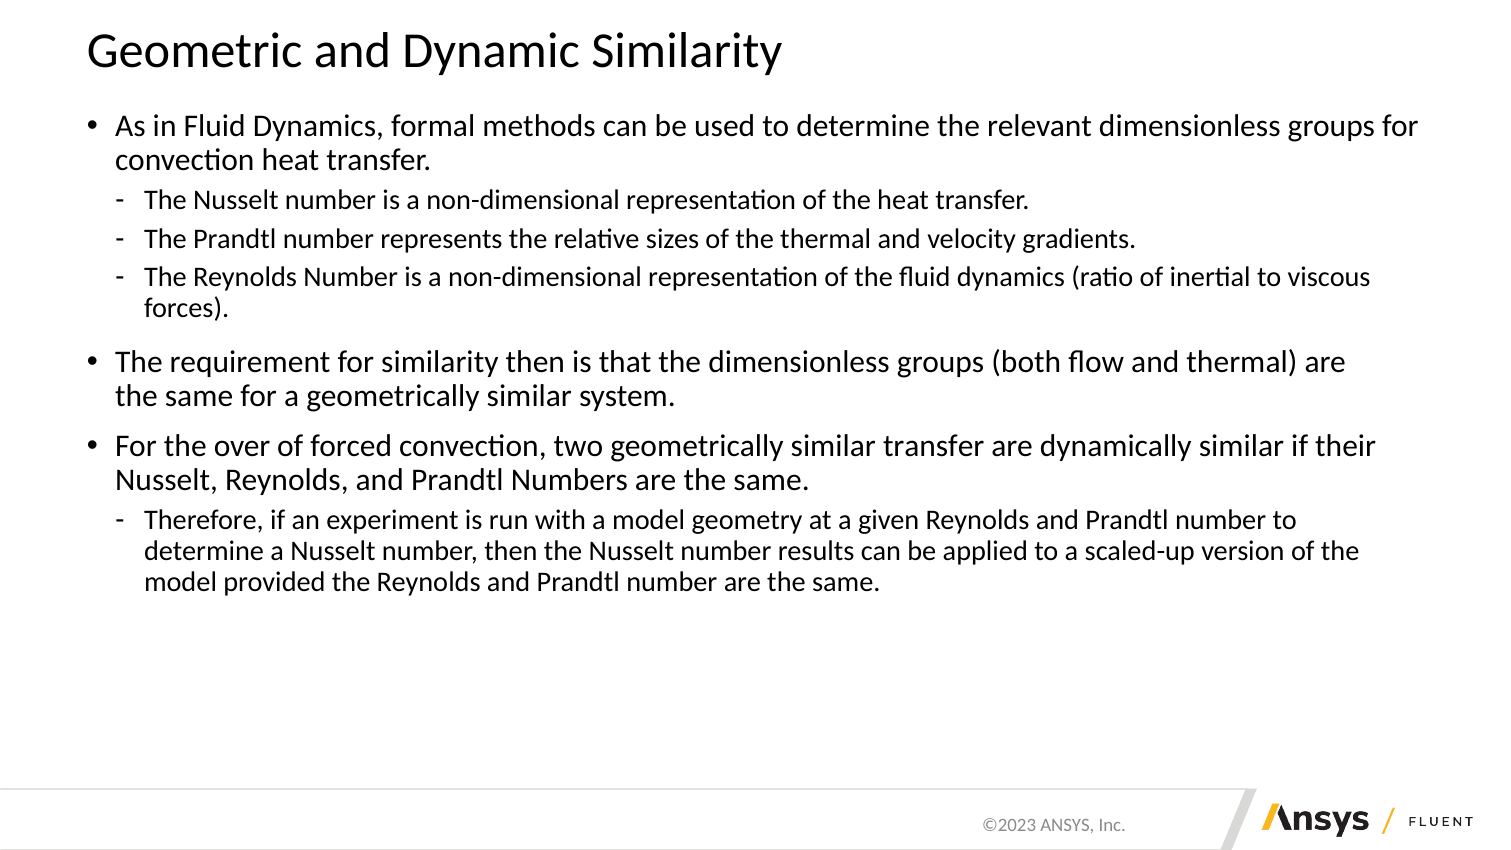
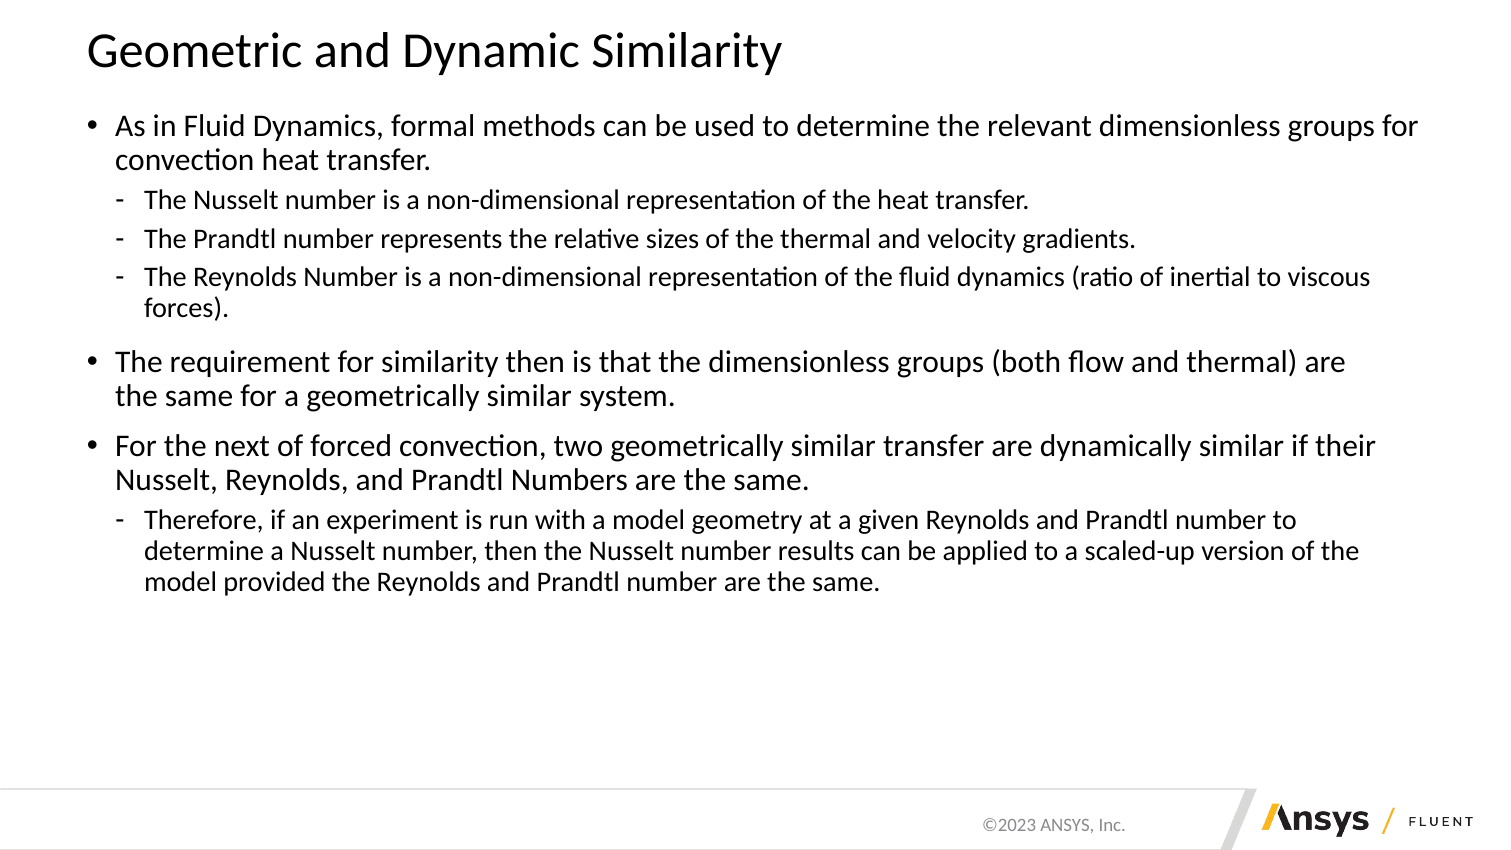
over: over -> next (242, 446)
